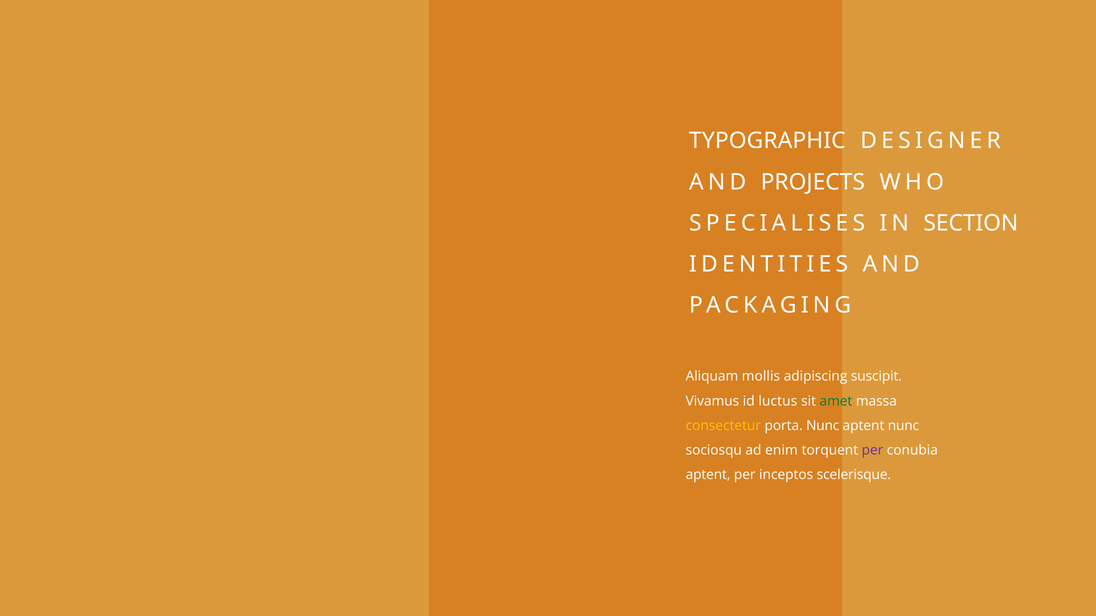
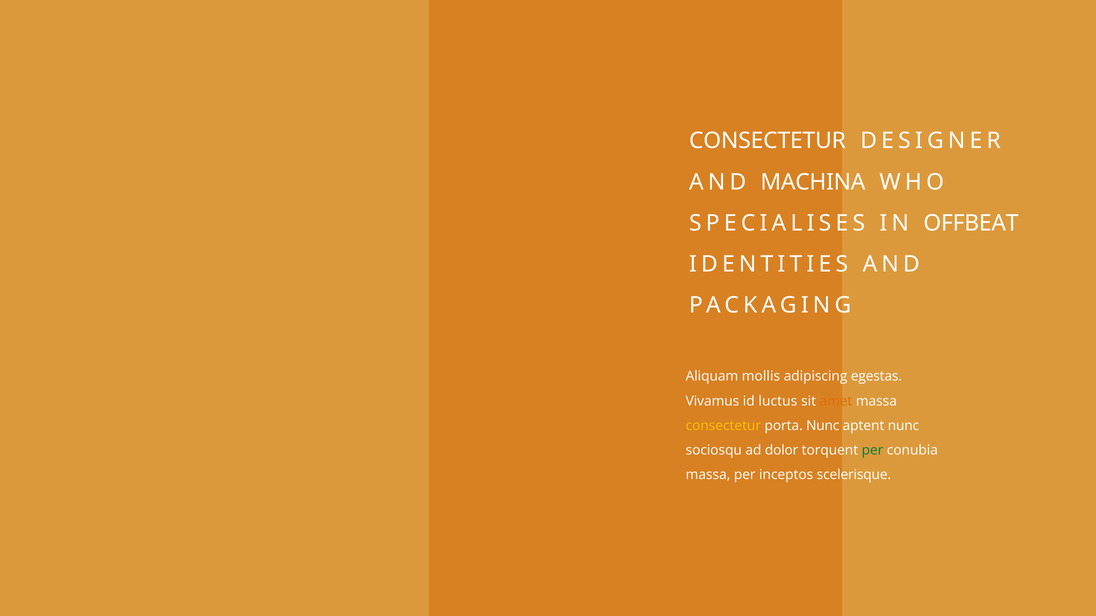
TYPOGRAPHIC: TYPOGRAPHIC -> CONSECTETUR (767, 141)
PROJECTS: PROJECTS -> MACHINA (813, 182)
SECTION: SECTION -> OFFBEAT (971, 223)
suscipit: suscipit -> egestas (876, 377)
amet colour: green -> orange (836, 401)
enim: enim -> dolor (782, 451)
per colour: purple -> green (872, 451)
aptent: aptent -> massa (708, 475)
